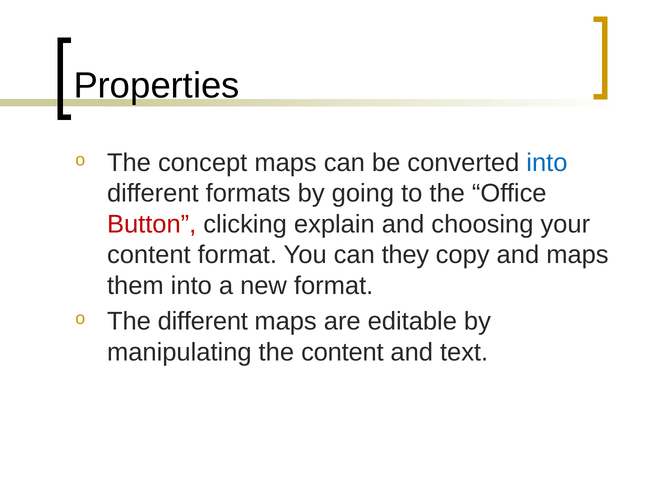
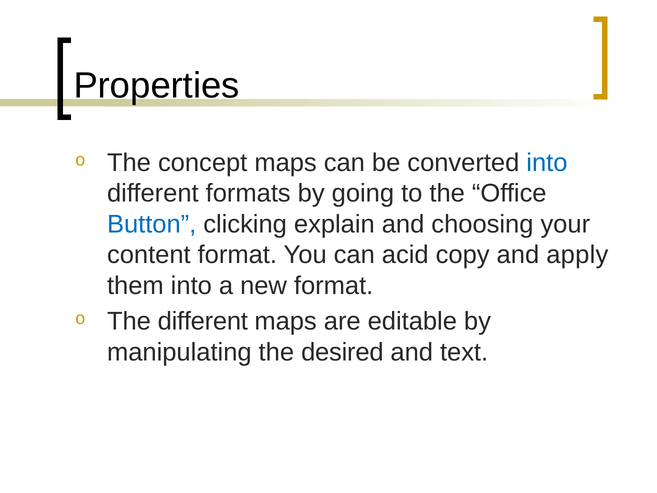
Button colour: red -> blue (152, 224)
they: they -> acid (405, 255)
and maps: maps -> apply (577, 255)
the content: content -> desired (342, 352)
